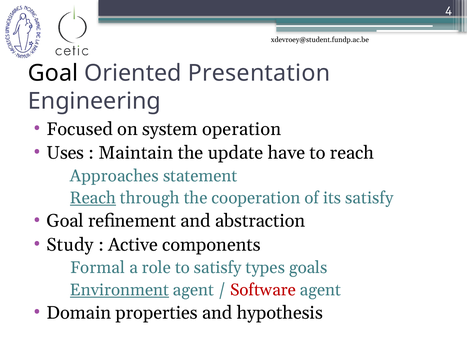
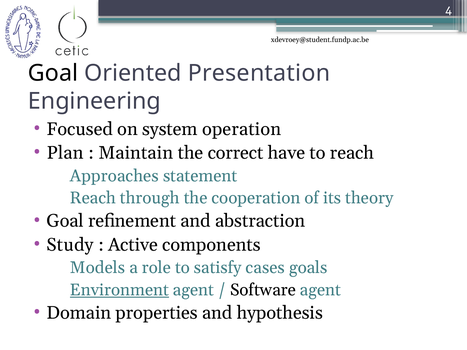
Uses: Uses -> Plan (65, 153)
update: update -> correct (236, 153)
Reach underline: present -> none (93, 198)
its satisfy: satisfy -> theory (369, 198)
Formal: Formal -> Models (98, 268)
types: types -> cases (265, 268)
Software colour: red -> black (263, 290)
